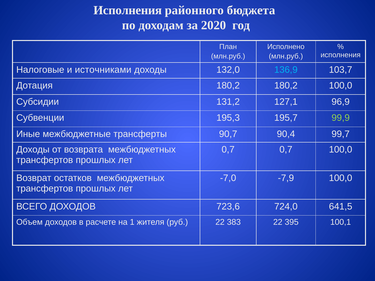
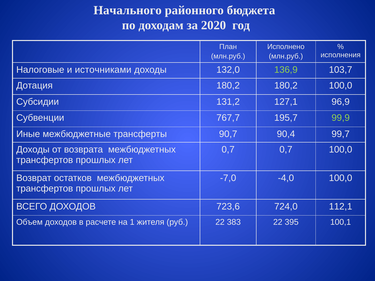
Исполнения: Исполнения -> Начального (128, 10)
136,9 colour: light blue -> light green (286, 70)
195,3: 195,3 -> 767,7 (228, 118)
-7,9: -7,9 -> -4,0 (286, 178)
641,5: 641,5 -> 112,1 (341, 207)
